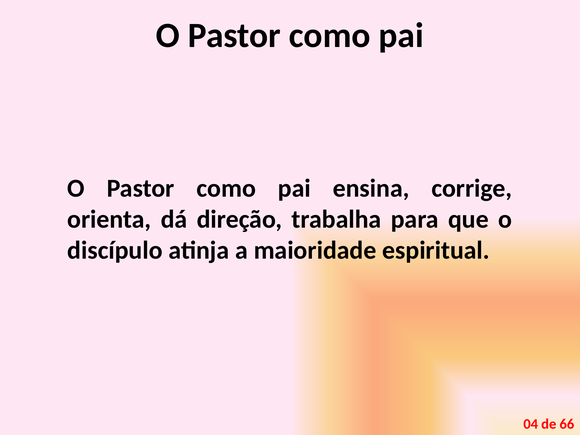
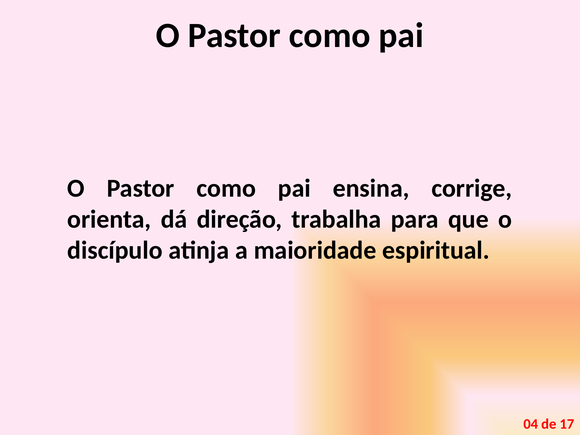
66: 66 -> 17 (567, 424)
